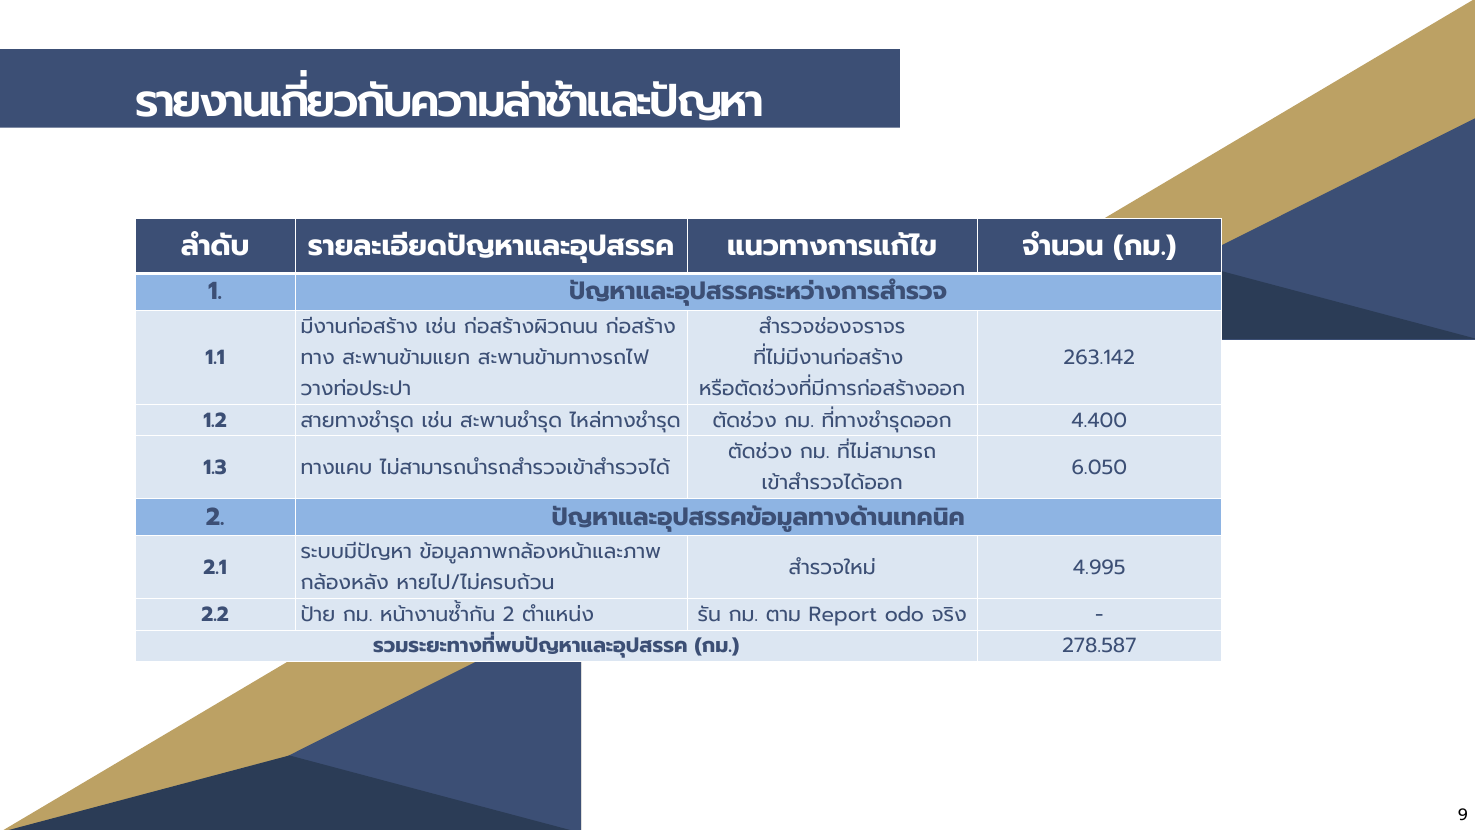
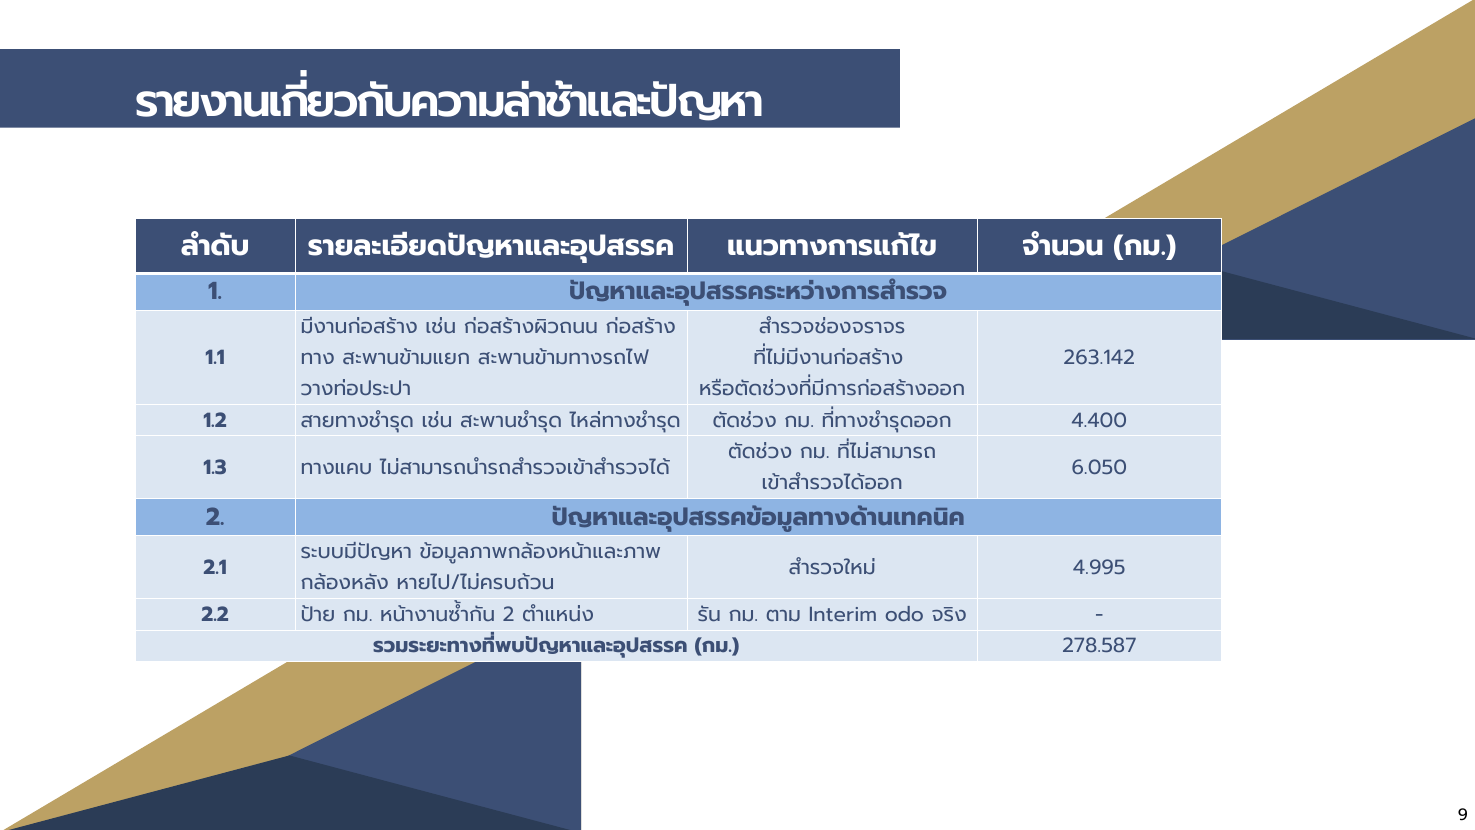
Report: Report -> Interim (843, 614)
